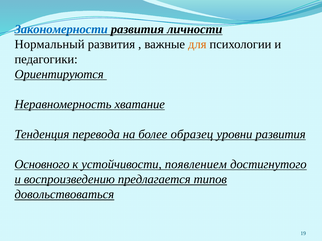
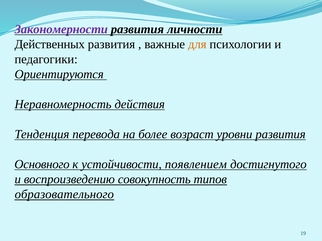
Закономерности colour: blue -> purple (61, 29)
Нормальный: Нормальный -> Действенных (50, 44)
хватание: хватание -> действия (140, 104)
образец: образец -> возраст (192, 135)
предлагается: предлагается -> совокупность (154, 180)
довольствоваться: довольствоваться -> образовательного (64, 195)
